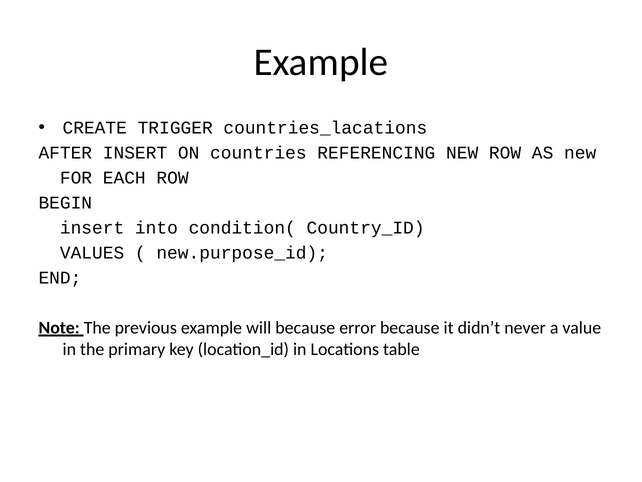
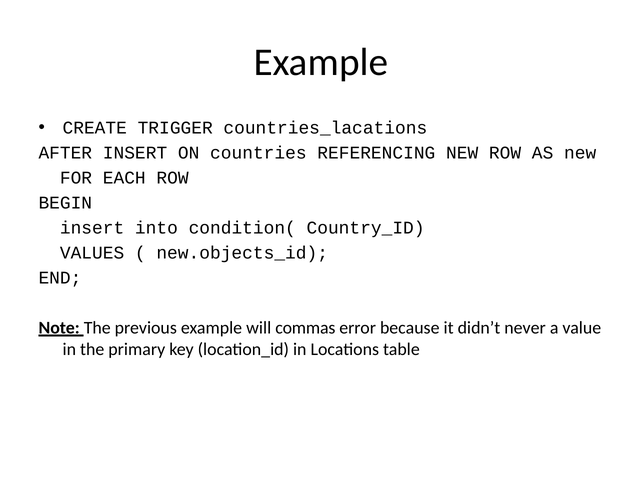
new.purpose_id: new.purpose_id -> new.objects_id (242, 253)
will because: because -> commas (305, 328)
